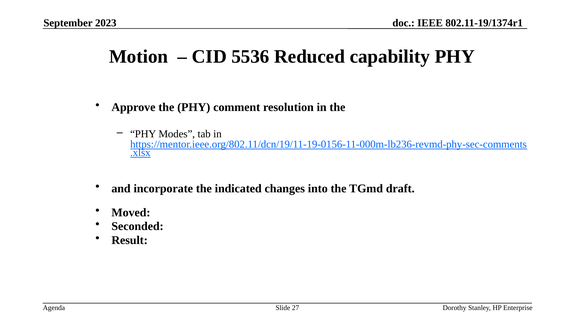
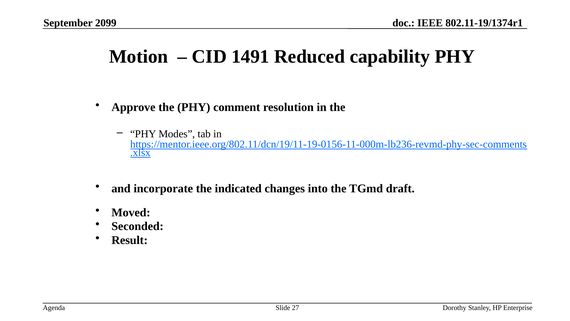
2023: 2023 -> 2099 (106, 23)
5536: 5536 -> 1491 (250, 56)
